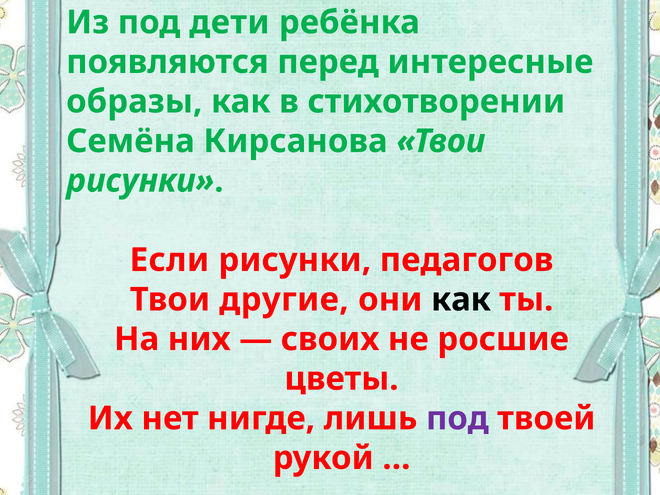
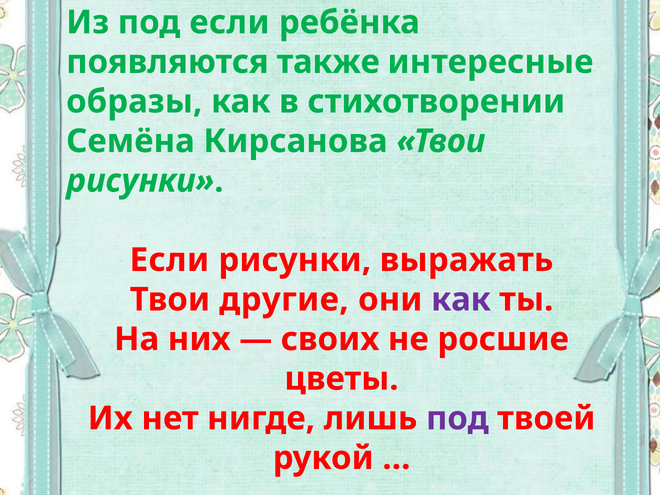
под дети: дети -> если (229, 22)
перед: перед -> также (328, 62)
педагогов: педагогов -> выражать (467, 260)
как colour: black -> purple (461, 300)
